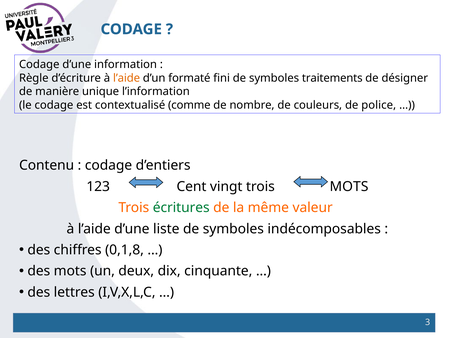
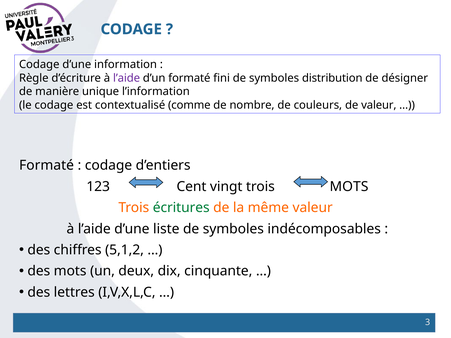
l’aide colour: orange -> purple (127, 78)
traitements: traitements -> distribution (332, 78)
de police: police -> valeur (379, 105)
Contenu: Contenu -> Formaté (47, 166)
0,1,8: 0,1,8 -> 5,1,2 (125, 250)
